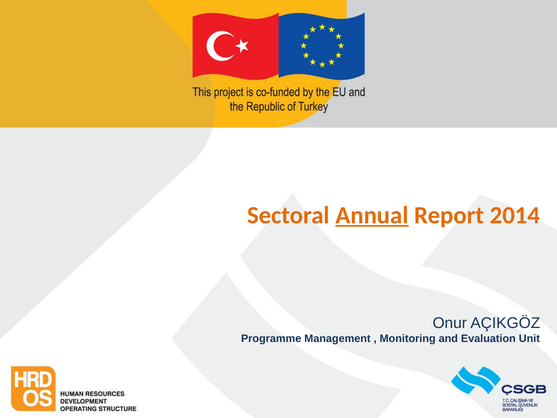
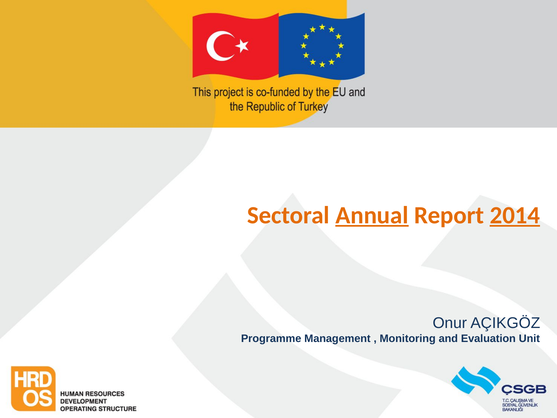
2014 underline: none -> present (515, 215)
